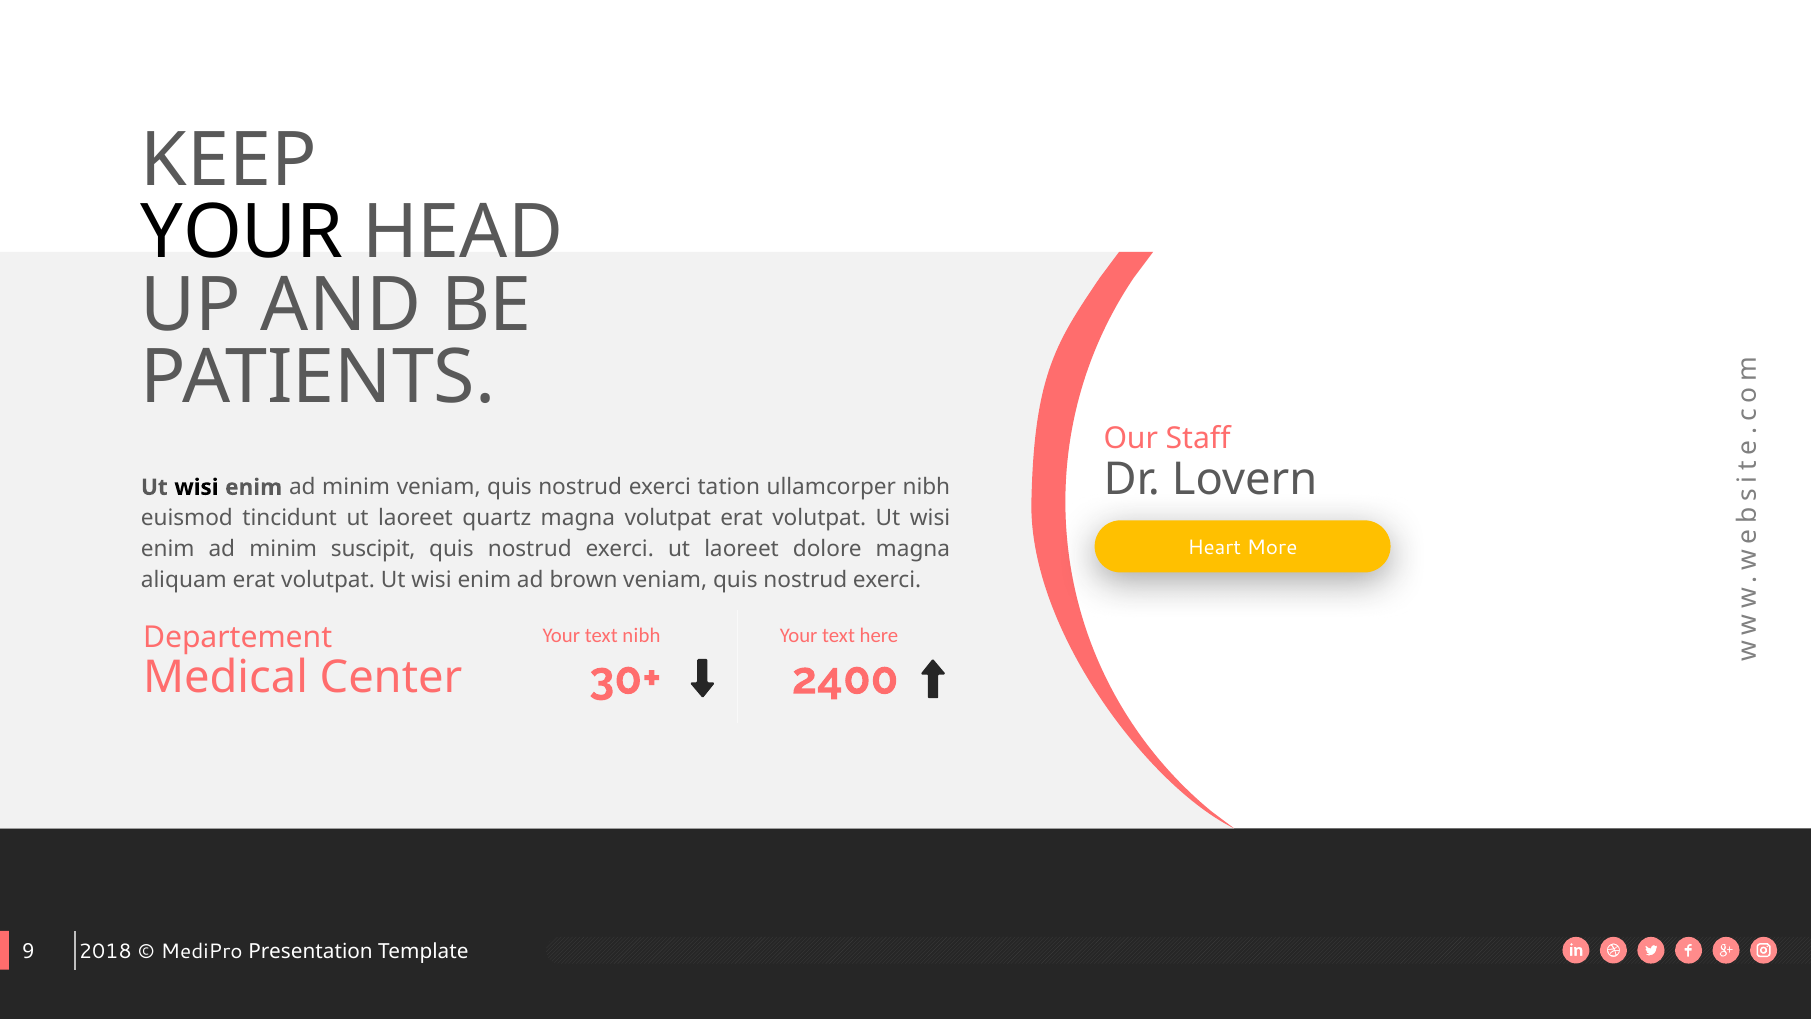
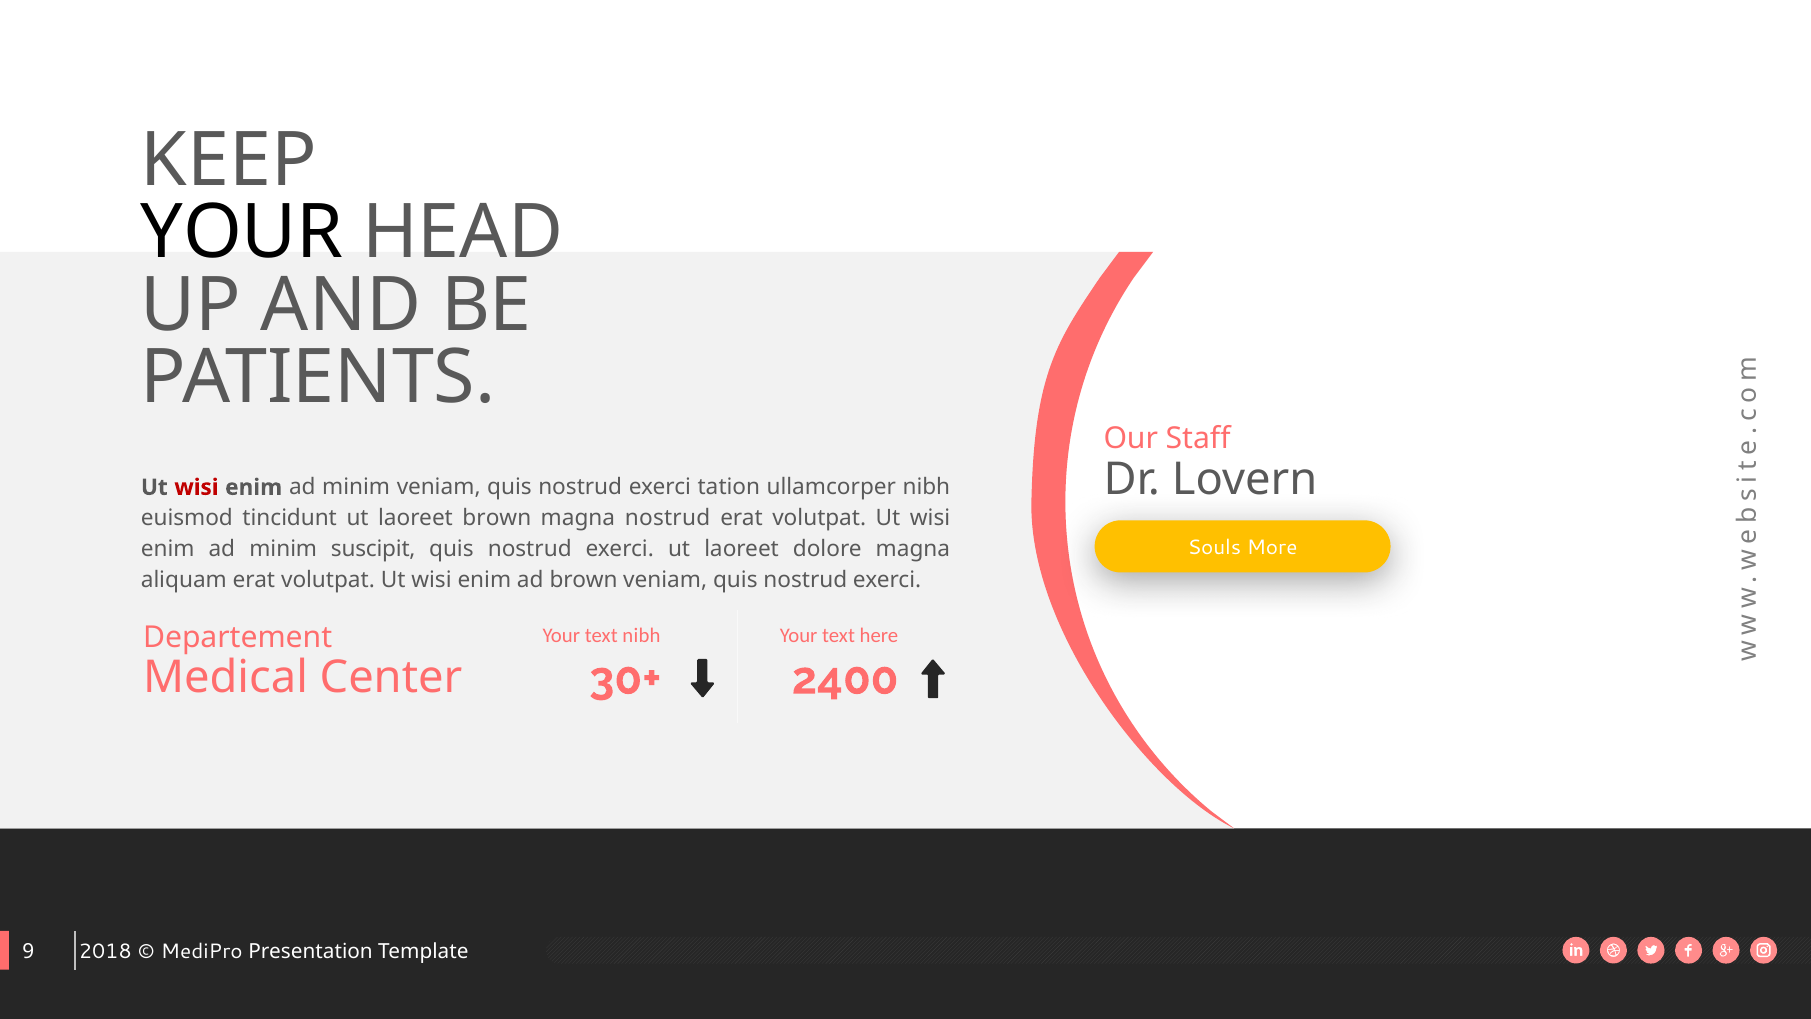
wisi colour: black -> red (196, 487)
laoreet quartz: quartz -> brown (497, 518)
magna volutpat: volutpat -> nostrud (668, 518)
Heart: Heart -> Souls (1214, 548)
